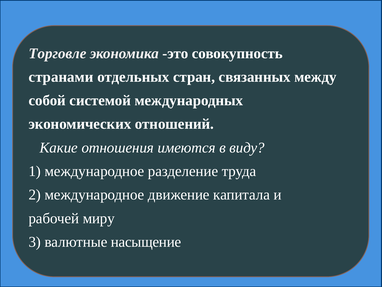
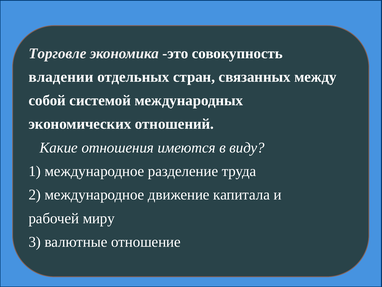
странами: странами -> владении (61, 77)
насыщение: насыщение -> отношение (146, 242)
